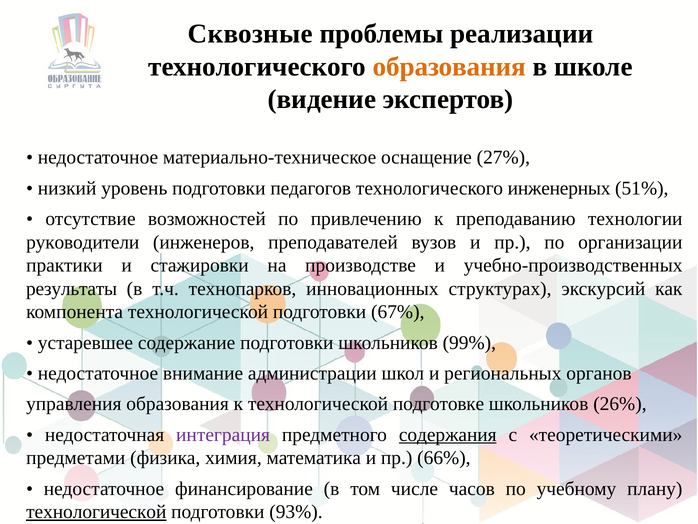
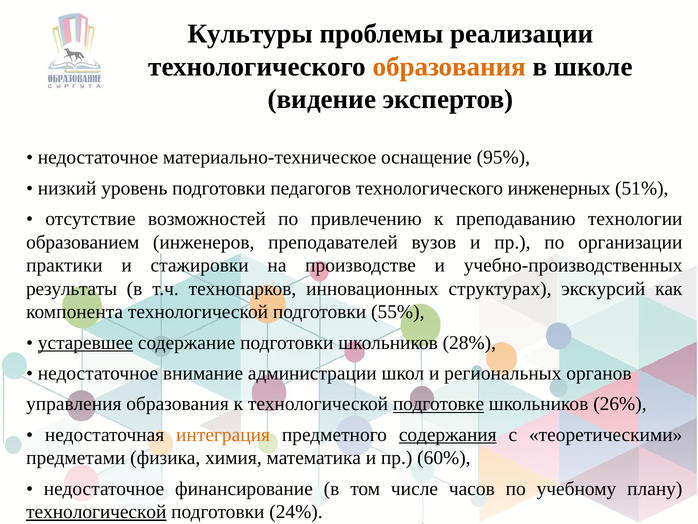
Сквозные: Сквозные -> Культуры (250, 34)
27%: 27% -> 95% (503, 157)
руководители: руководители -> образованием (83, 242)
67%: 67% -> 55% (398, 312)
устаревшее underline: none -> present (85, 342)
99%: 99% -> 28% (469, 342)
подготовке underline: none -> present (439, 404)
интеграция colour: purple -> orange (223, 434)
66%: 66% -> 60% (444, 458)
93%: 93% -> 24% (296, 511)
